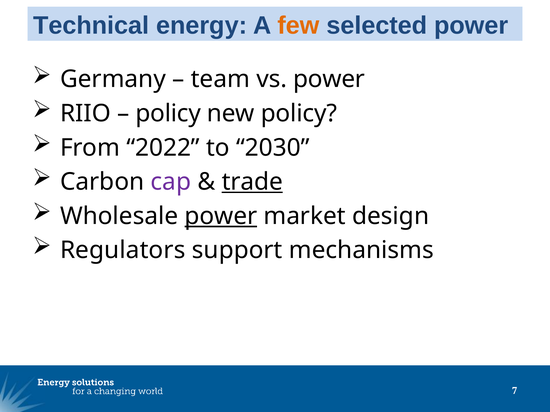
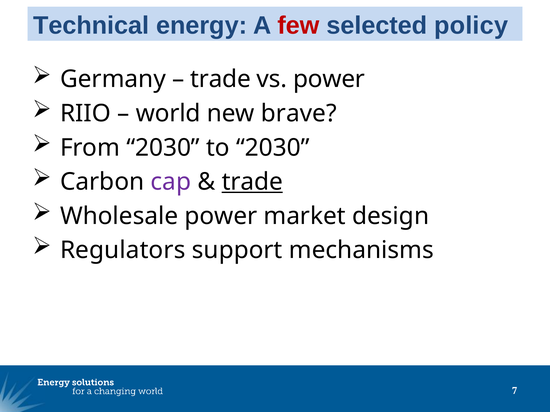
few colour: orange -> red (298, 26)
selected power: power -> policy (471, 26)
team: team -> trade (221, 79)
policy: policy -> world (168, 114)
new policy: policy -> brave (299, 114)
From 2022: 2022 -> 2030 (163, 148)
power underline: present -> none (221, 216)
